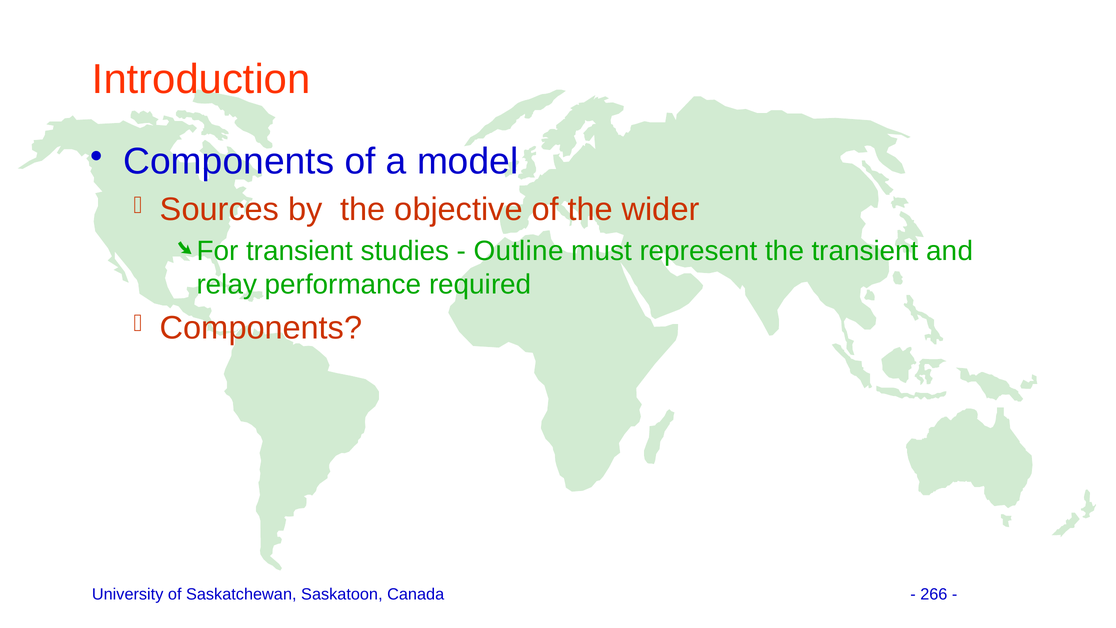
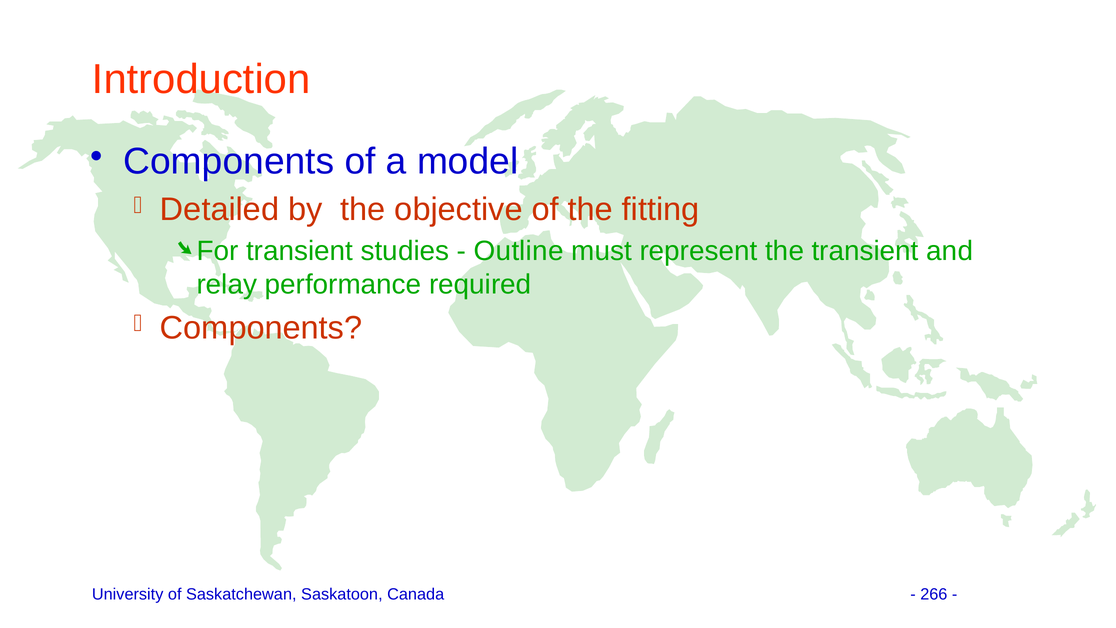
Sources: Sources -> Detailed (220, 210)
wider: wider -> fitting (661, 210)
